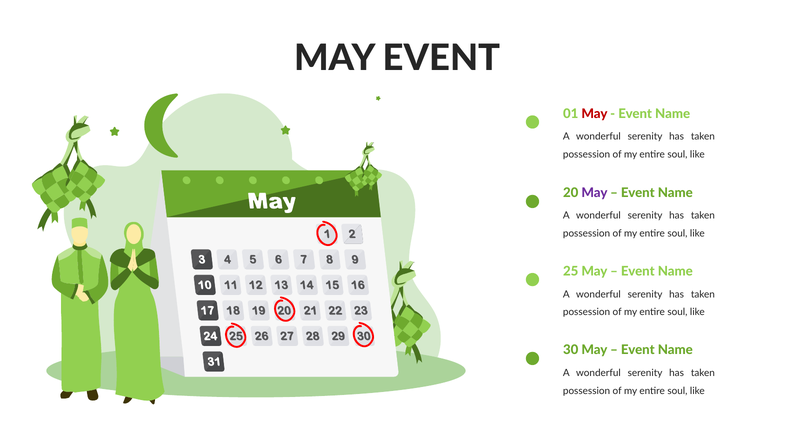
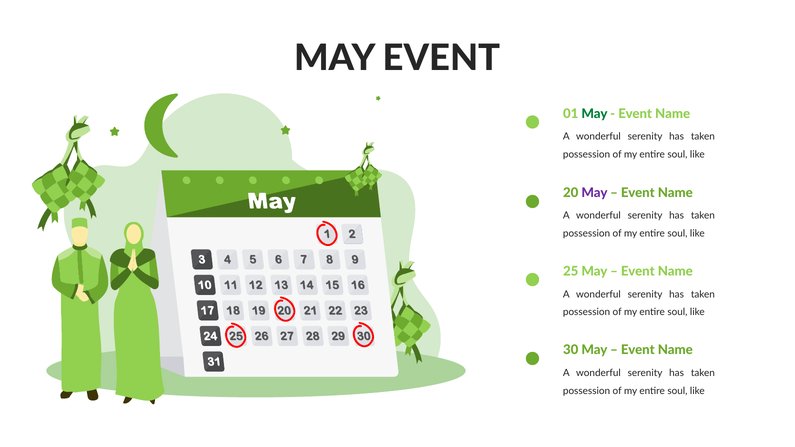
May colour: red -> green (594, 114)
